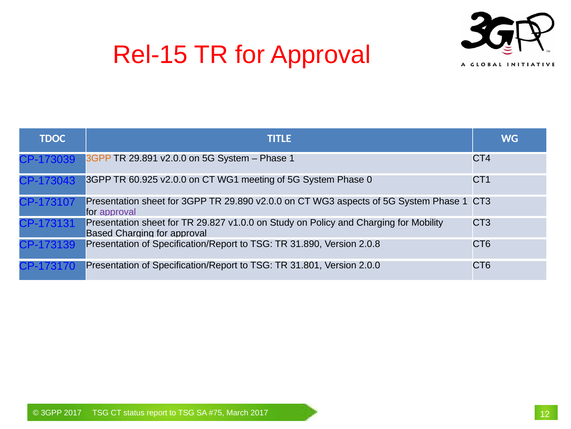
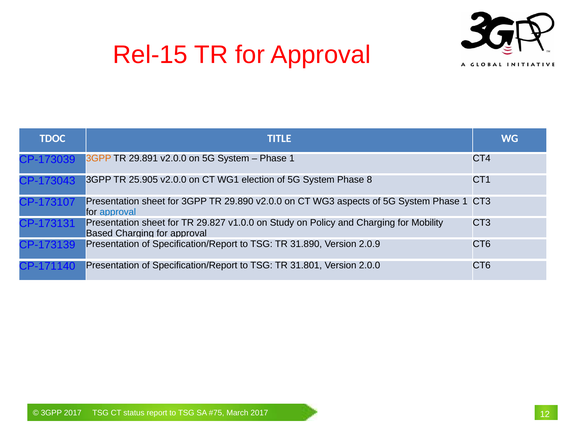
60.925: 60.925 -> 25.905 (143, 180)
meeting: meeting -> election (258, 180)
0: 0 -> 8 (369, 180)
approval colour: purple -> blue (118, 212)
2.0.8: 2.0.8 -> 2.0.9 (370, 244)
CP-173170: CP-173170 -> CP-171140 (47, 266)
